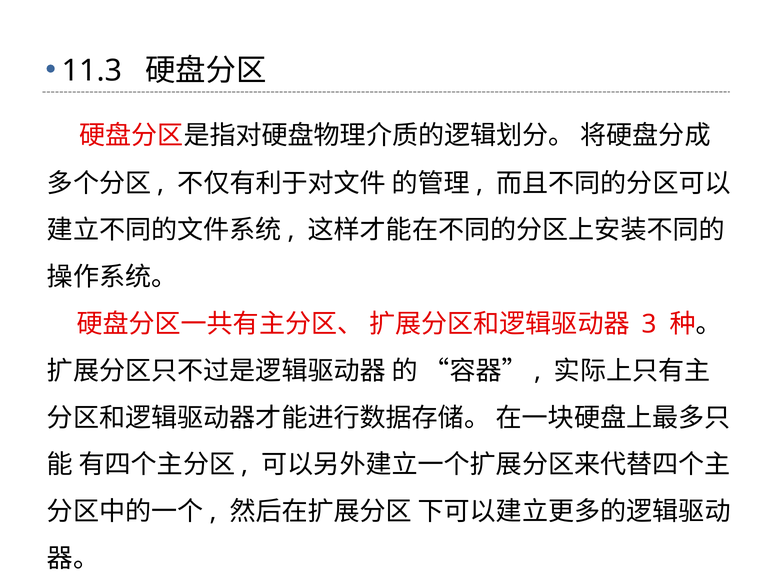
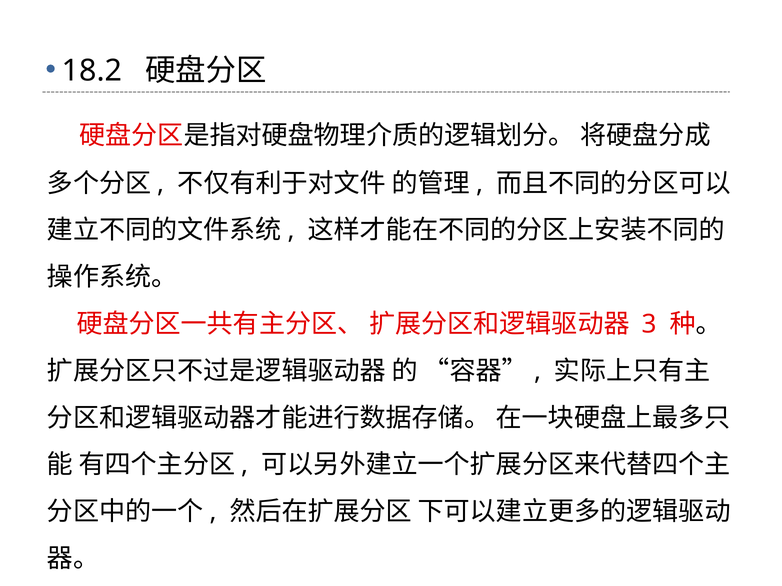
11.3: 11.3 -> 18.2 (92, 71)
